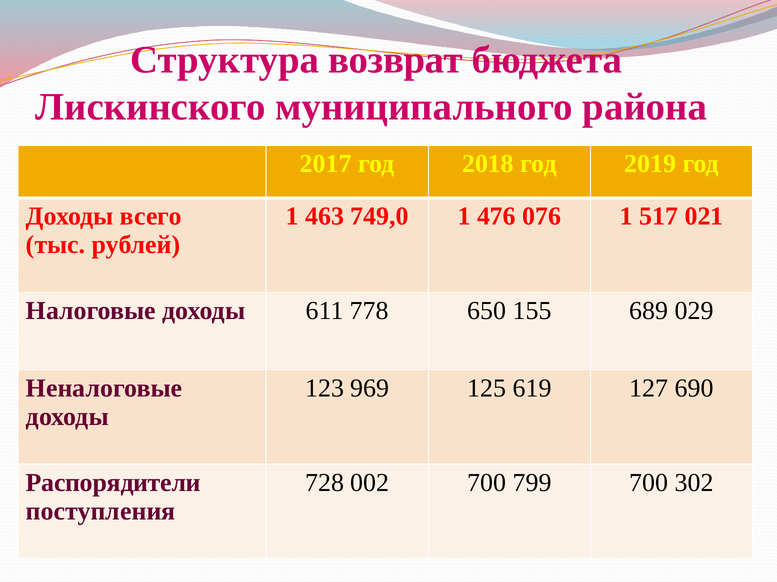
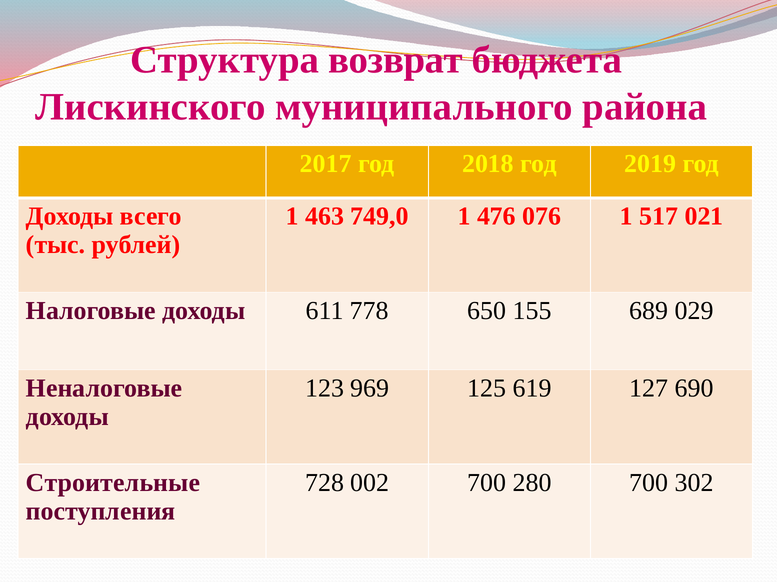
Распорядители: Распорядители -> Строительные (113, 483)
799: 799 -> 280 (532, 483)
